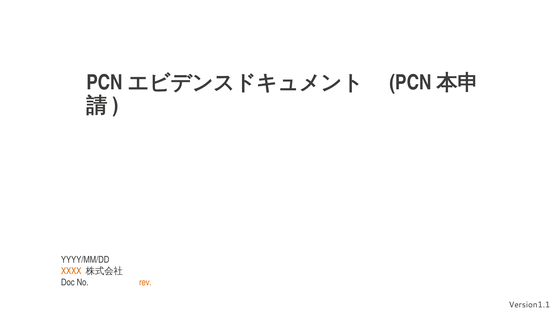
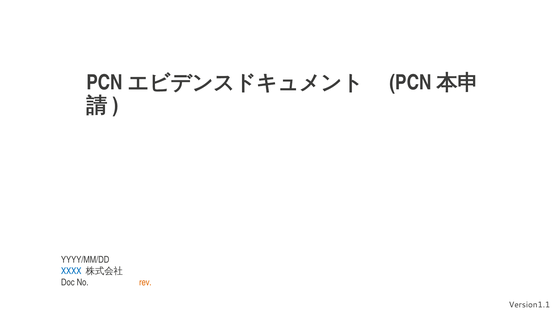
XXXX colour: orange -> blue (71, 271)
